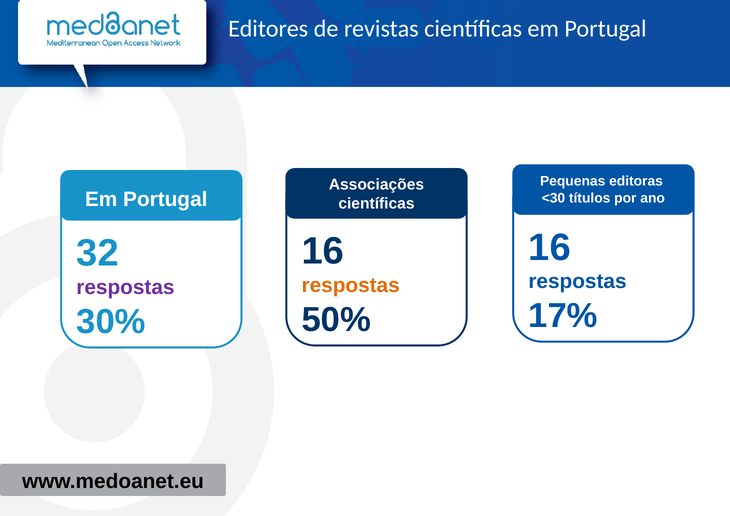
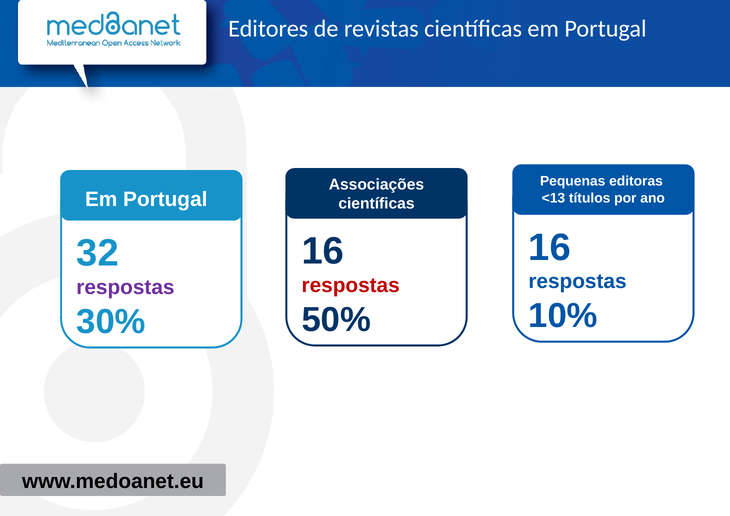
<30: <30 -> <13 (553, 198)
respostas colour: orange -> red (351, 285)
17%: 17% -> 10% (563, 316)
